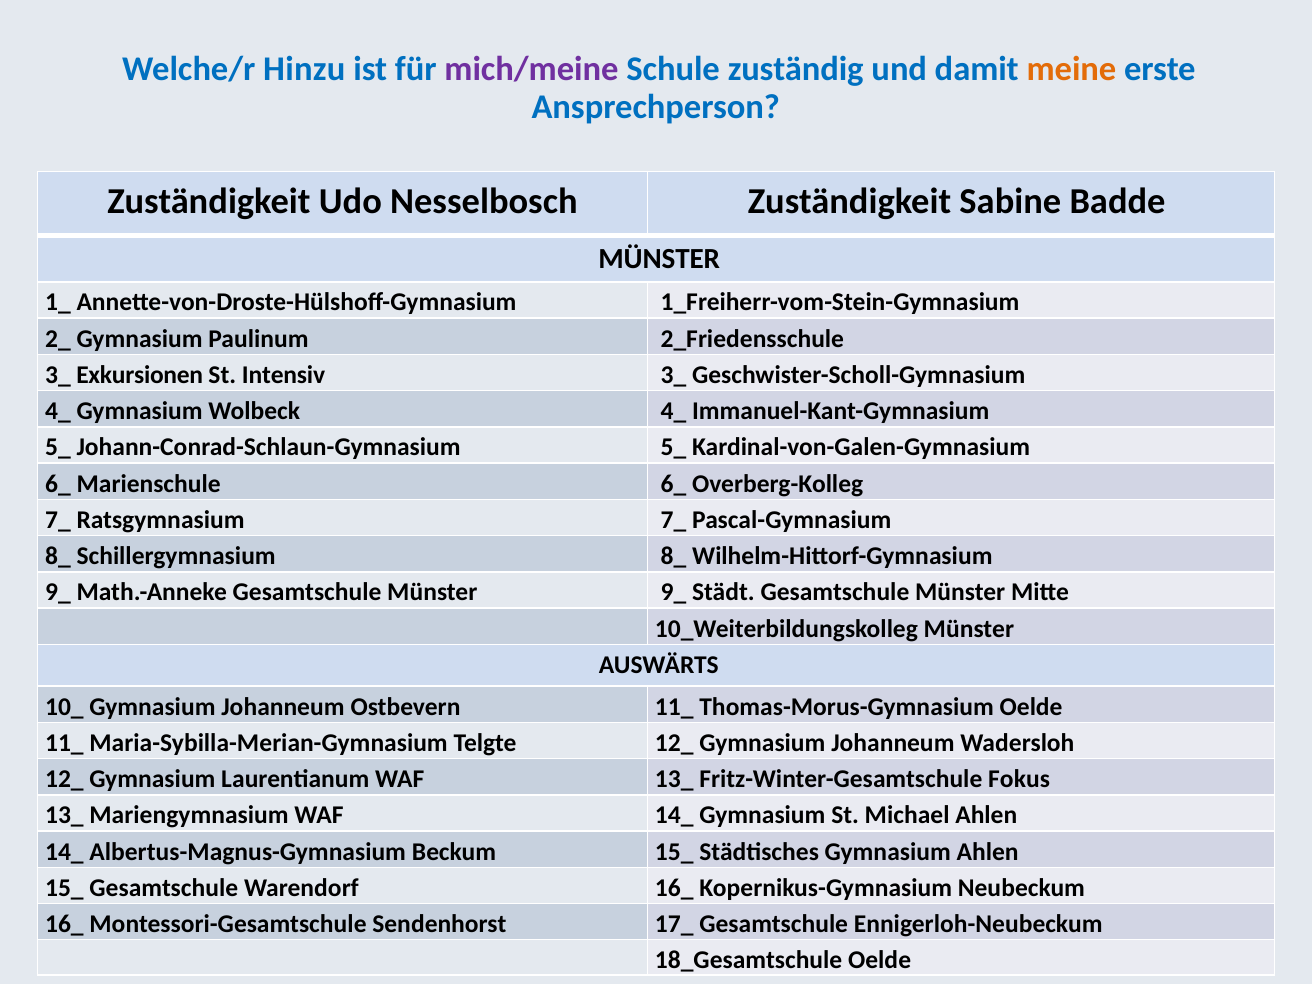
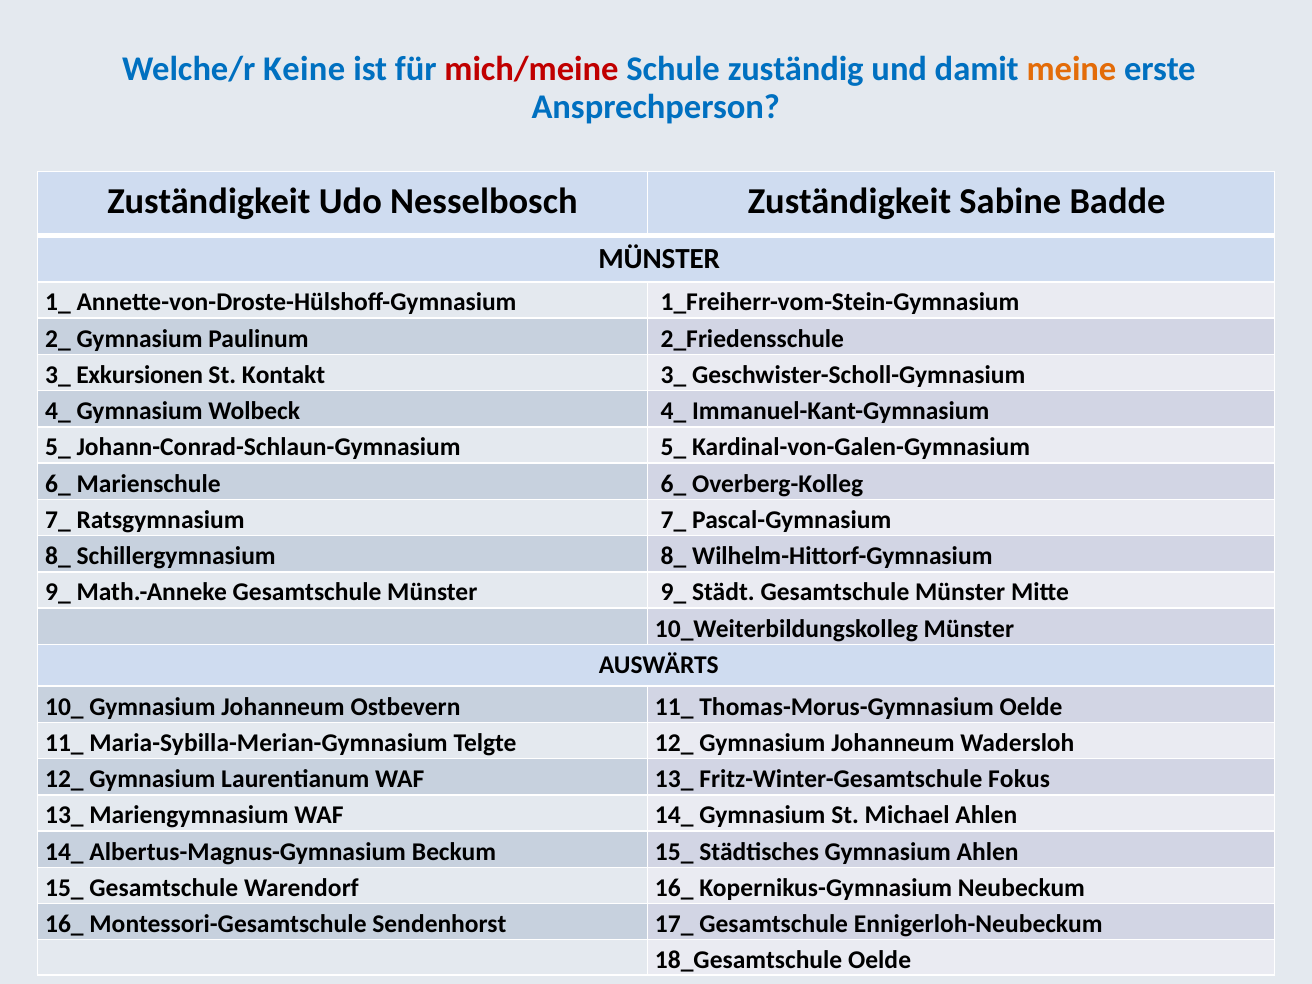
Hinzu: Hinzu -> Keine (304, 70)
mich/meine colour: purple -> red (532, 70)
Intensiv: Intensiv -> Kontakt (284, 375)
